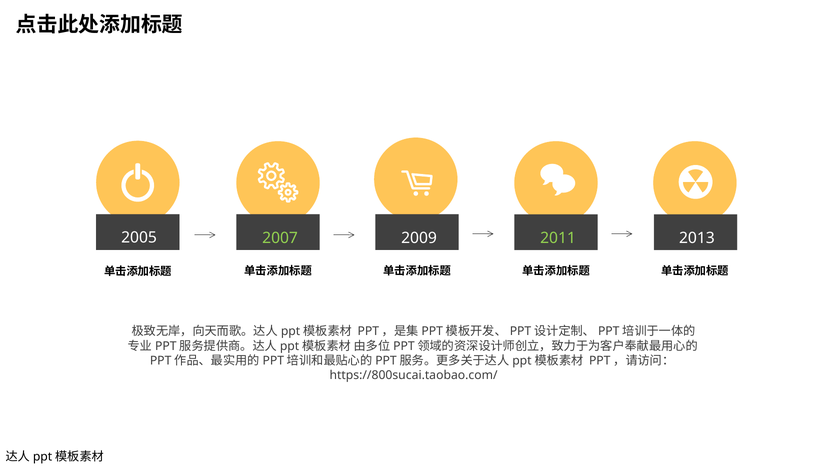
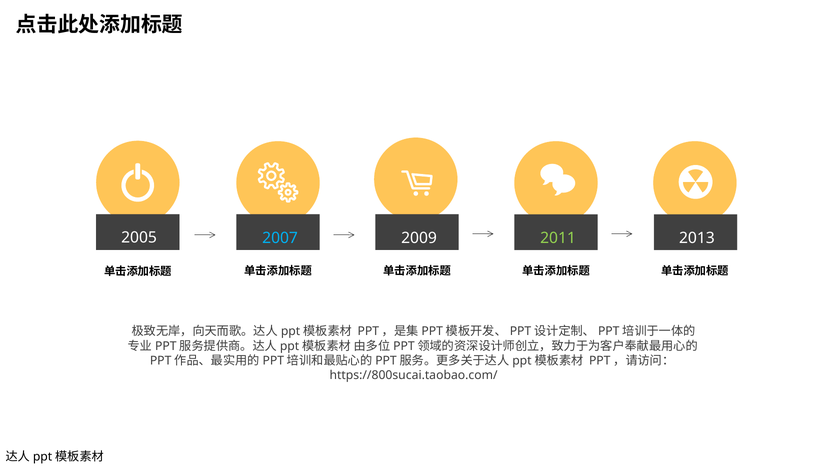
2007 colour: light green -> light blue (280, 238)
